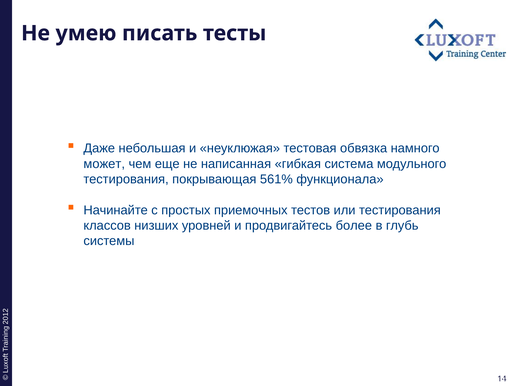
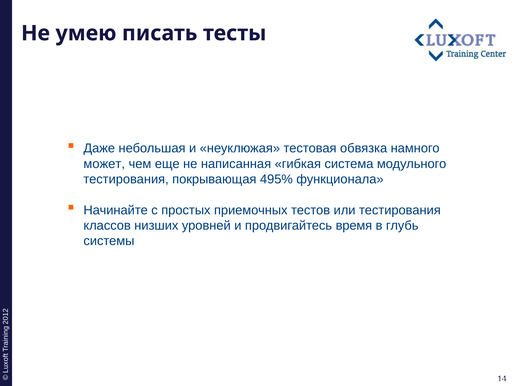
561%: 561% -> 495% (276, 179)
более: более -> время (354, 225)
